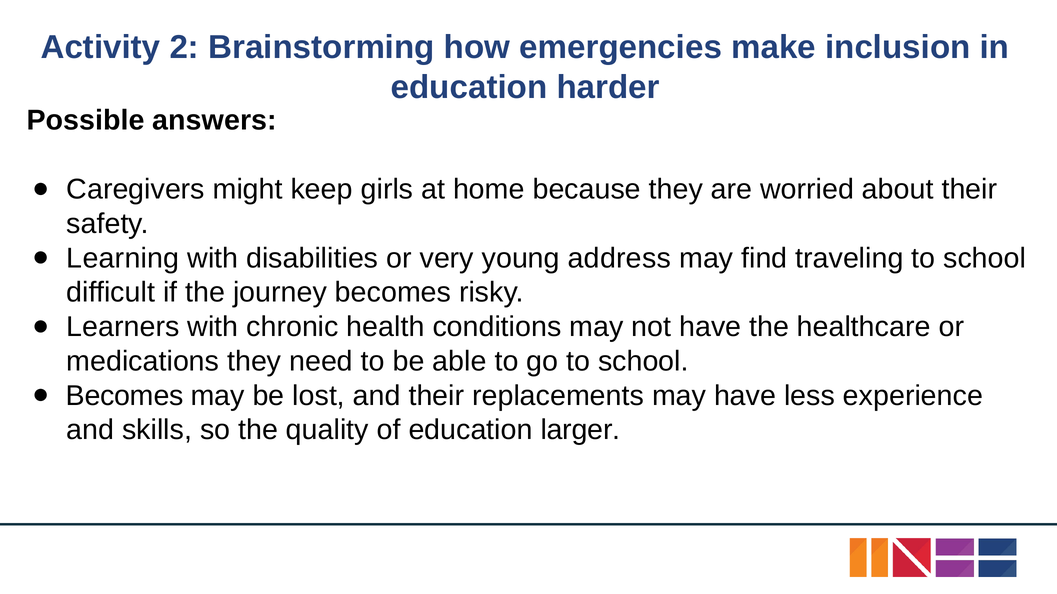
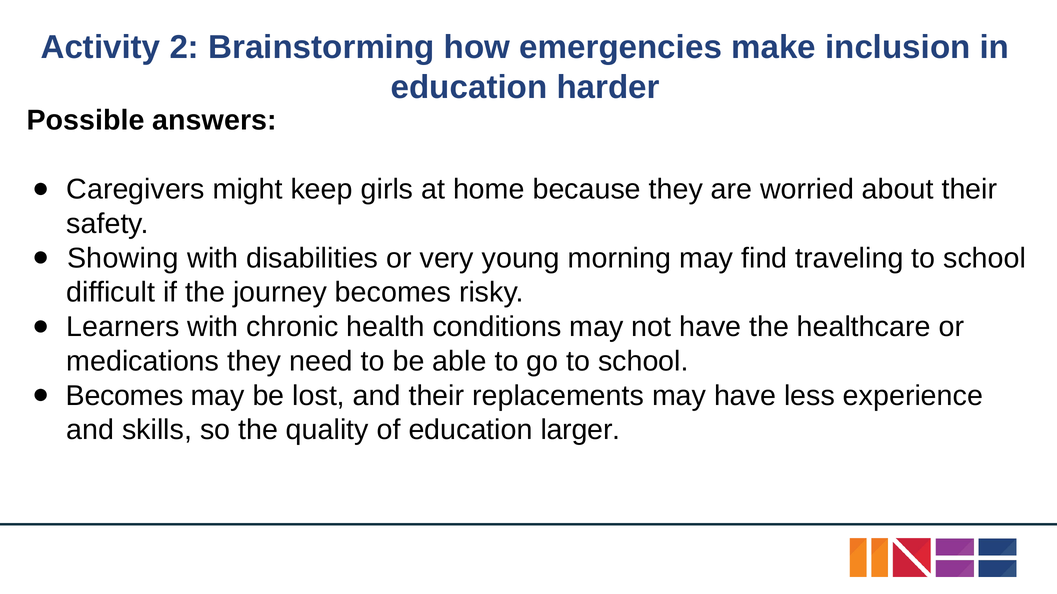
Learning: Learning -> Showing (123, 258)
address: address -> morning (619, 258)
